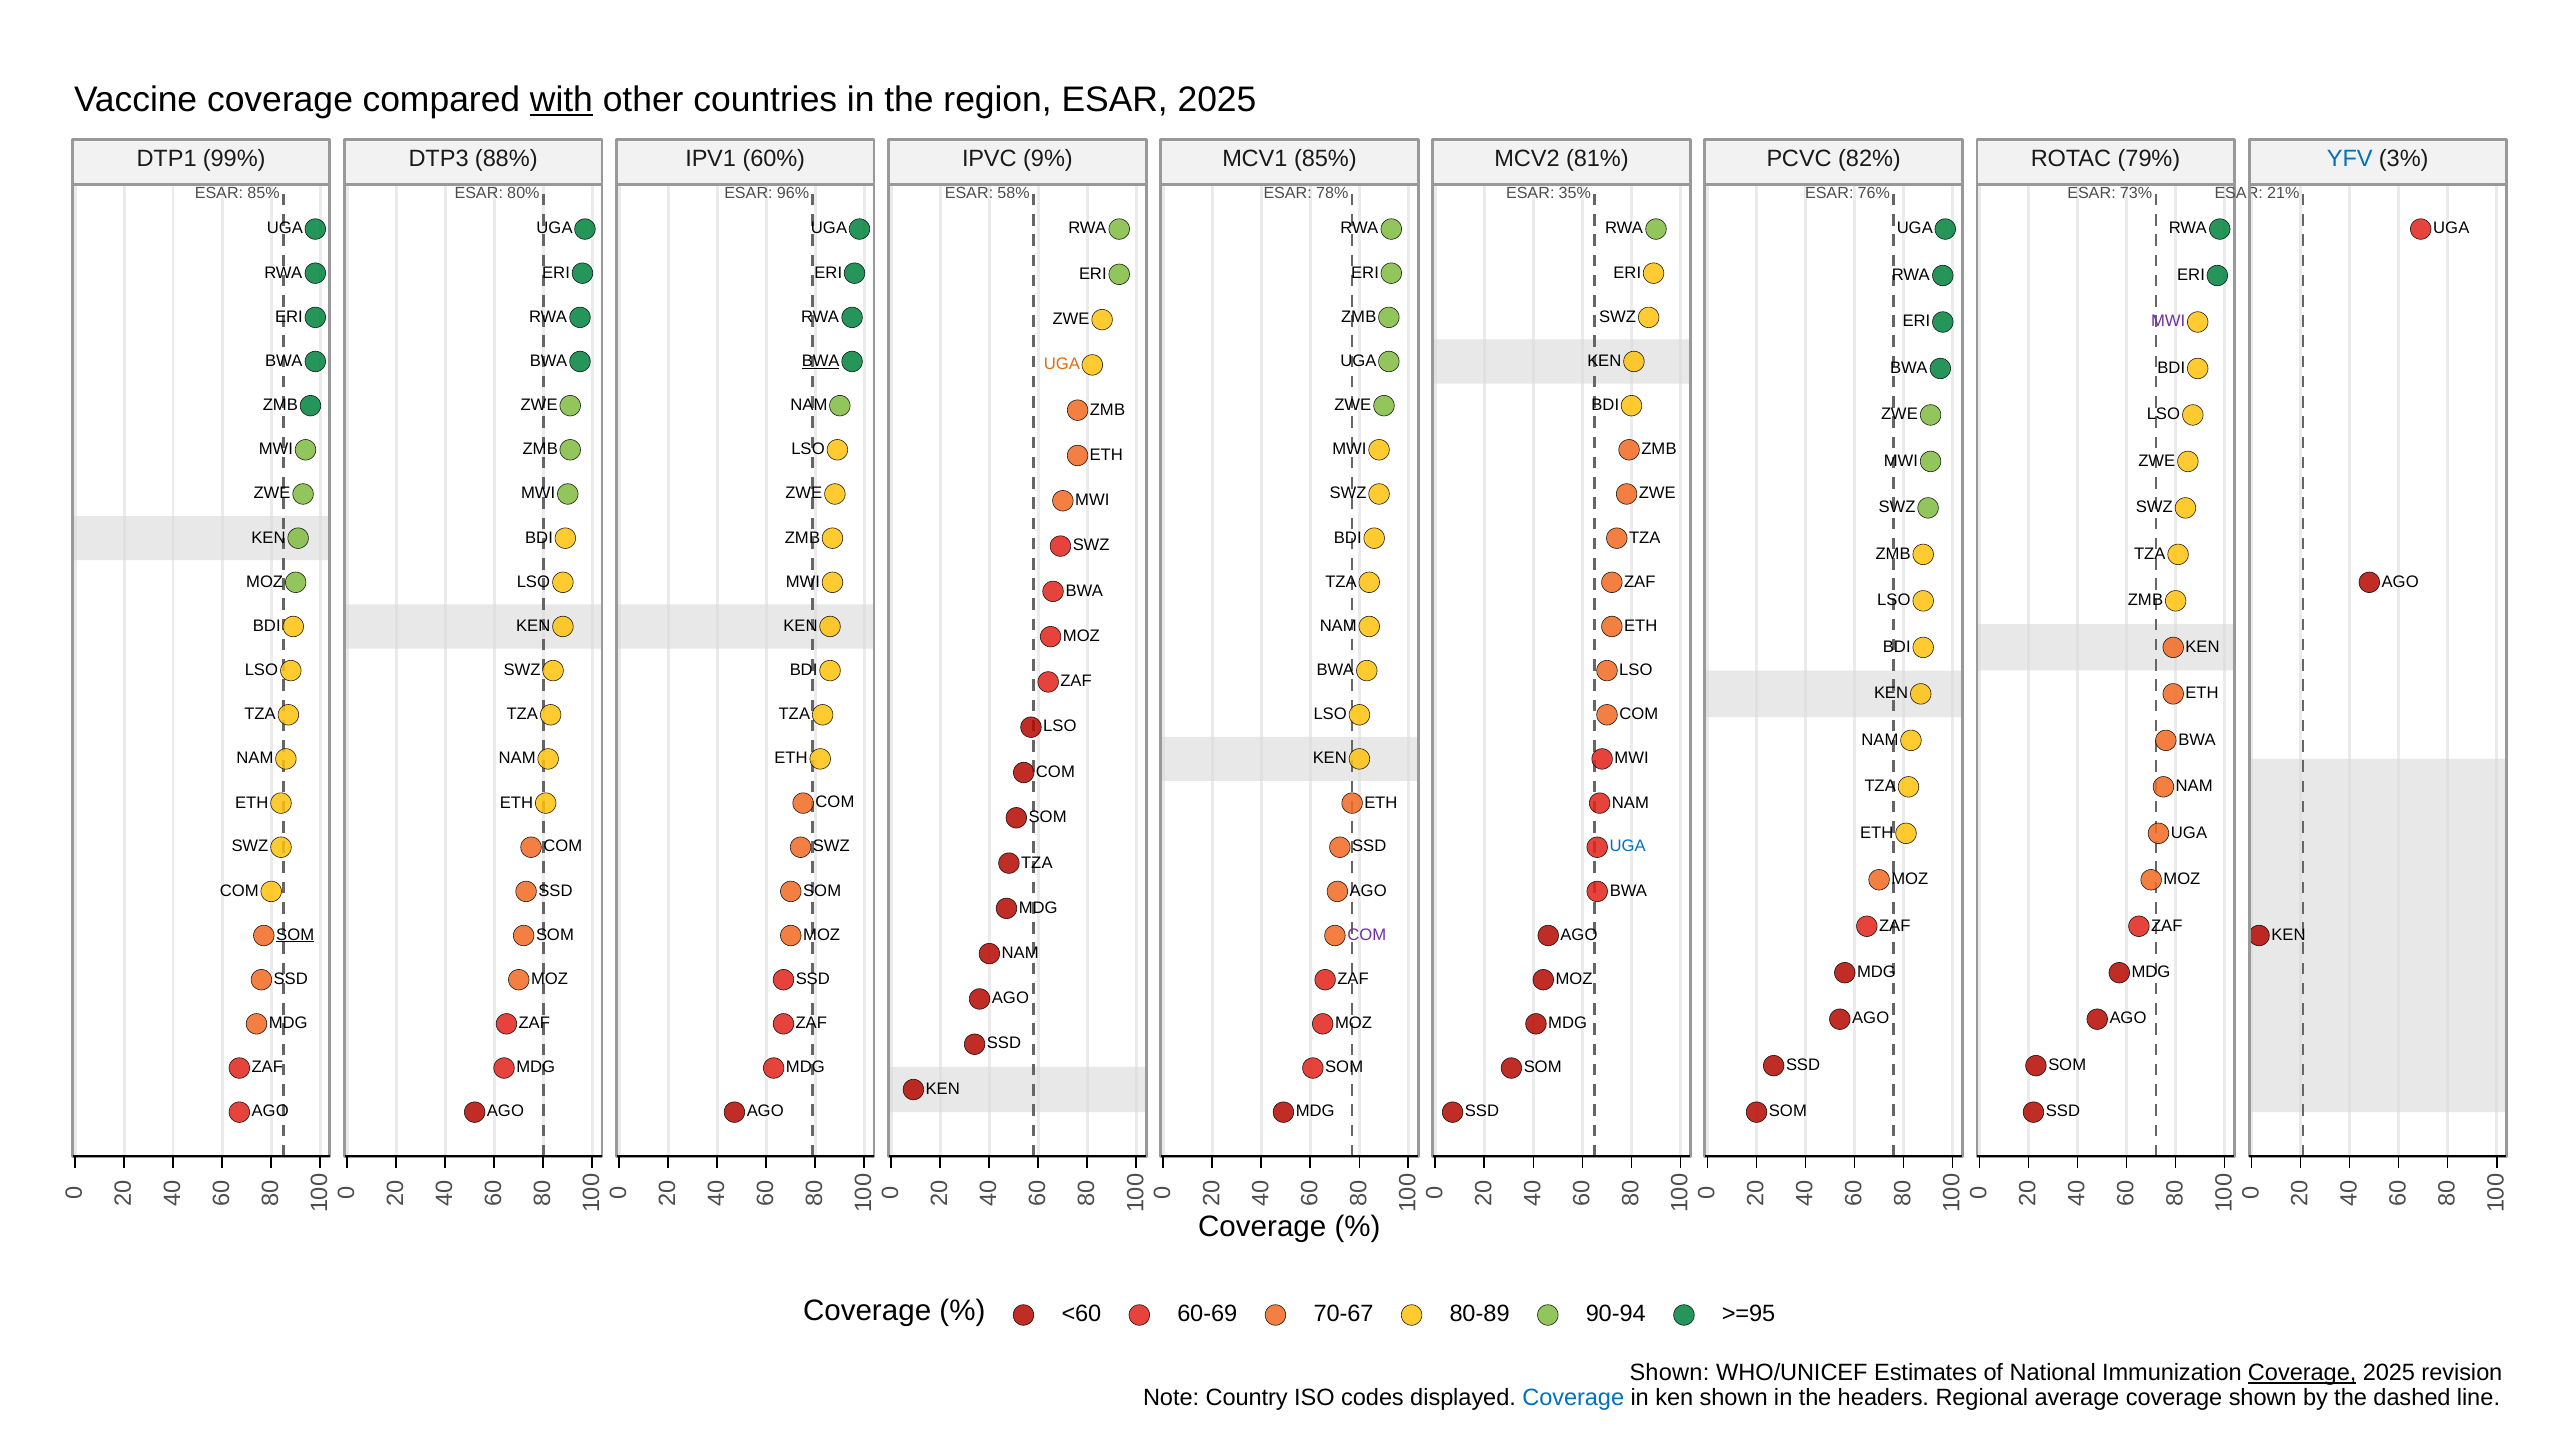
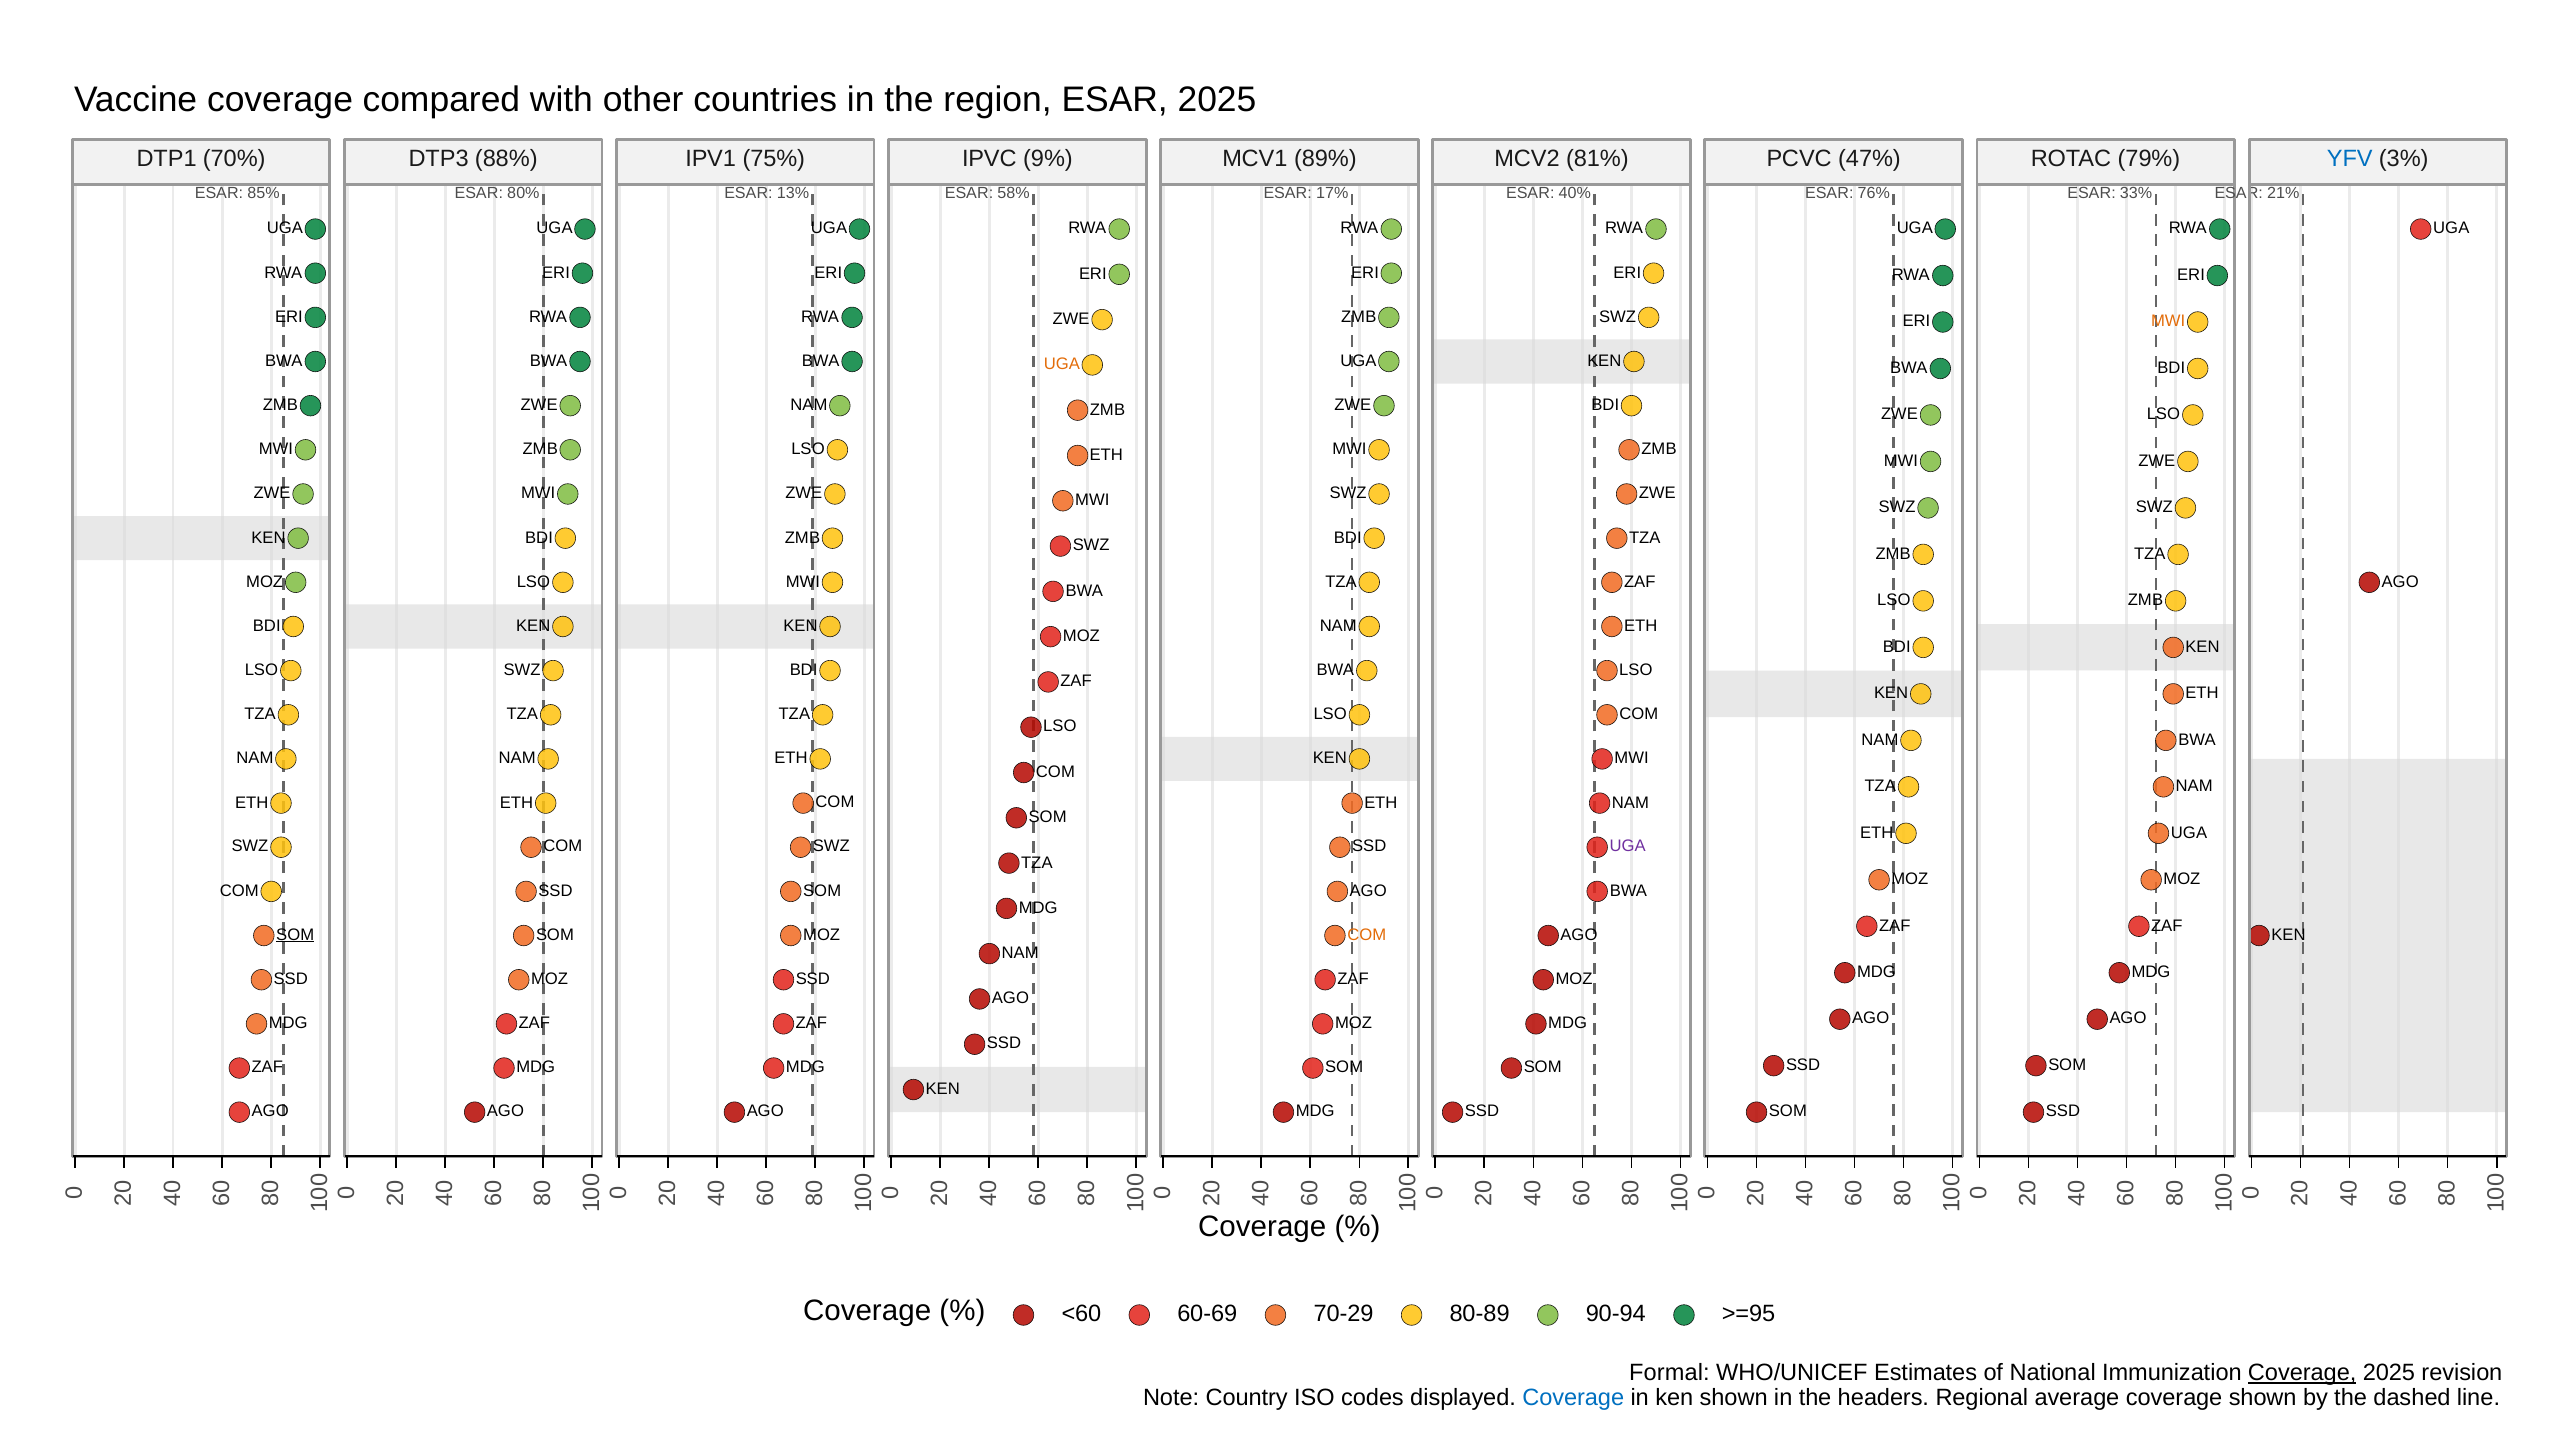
with underline: present -> none (561, 100)
99%: 99% -> 70% (234, 159)
60%: 60% -> 75% (774, 159)
MCV1 85%: 85% -> 89% (1325, 159)
82%: 82% -> 47% (1869, 159)
96%: 96% -> 13% (793, 193)
78%: 78% -> 17% (1332, 193)
35%: 35% -> 40% (1575, 193)
73%: 73% -> 33% (2136, 193)
MWI colour: purple -> orange (2168, 321)
BWA underline: present -> none (821, 361)
UGA colour: blue -> purple (1628, 846)
COM colour: purple -> orange (1367, 935)
70-67: 70-67 -> 70-29 (1344, 1314)
Shown: Shown -> Formal (1669, 1373)
